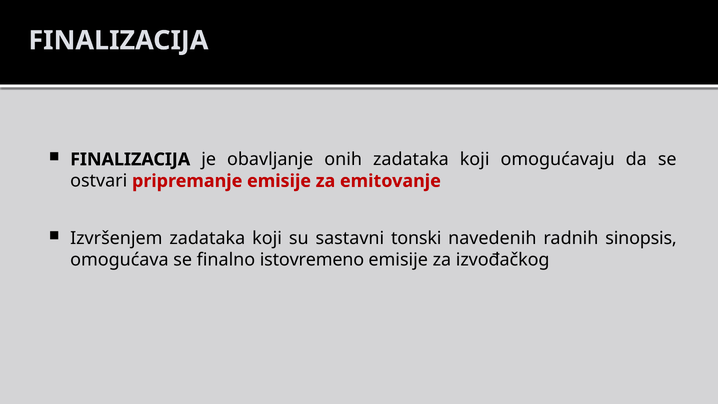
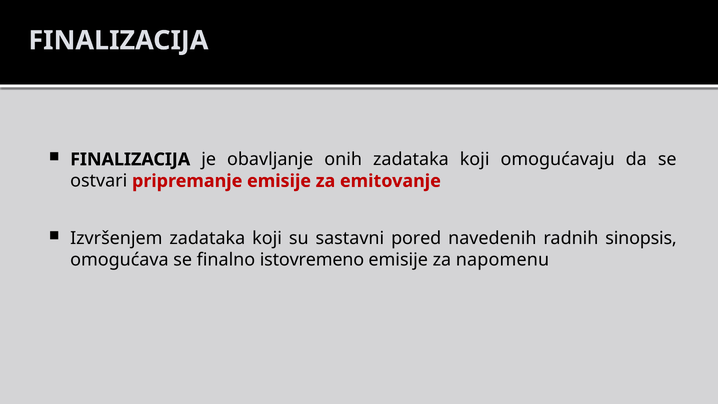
tonski: tonski -> pored (416, 238)
izvođačkog: izvođačkog -> napomenu (503, 260)
